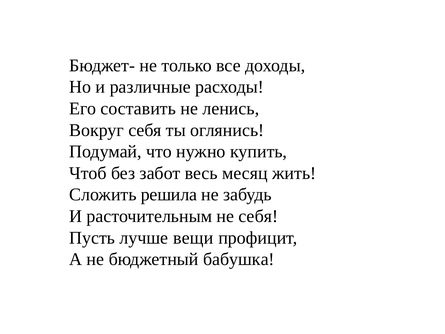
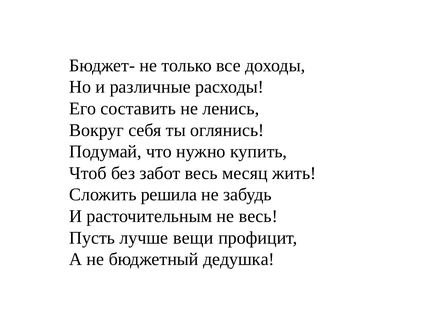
не себя: себя -> весь (258, 216)
бабушка: бабушка -> дедушка (239, 259)
